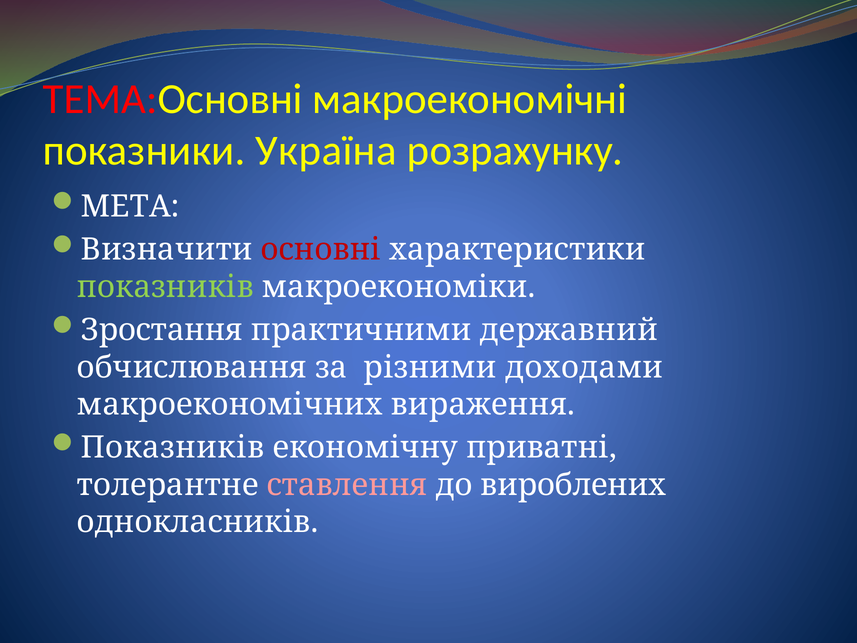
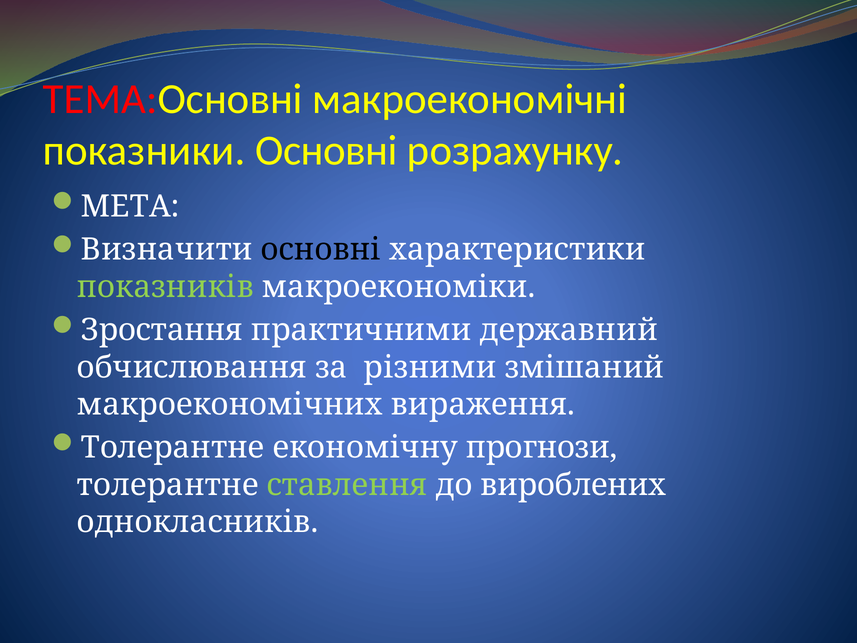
показники Україна: Україна -> Основні (326, 150)
основні colour: red -> black (321, 250)
доходами: доходами -> змішаний (584, 367)
Показників: Показників -> Толерантне (173, 448)
приватні: приватні -> прогнози (542, 448)
ставлення colour: pink -> light green (347, 485)
